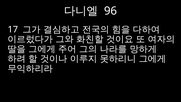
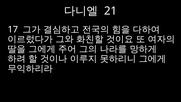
96: 96 -> 21 (111, 11)
